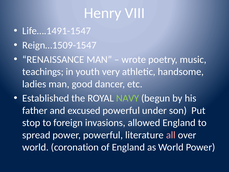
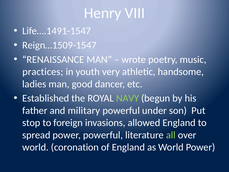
teachings: teachings -> practices (43, 72)
excused: excused -> military (84, 110)
all colour: pink -> light green (171, 135)
